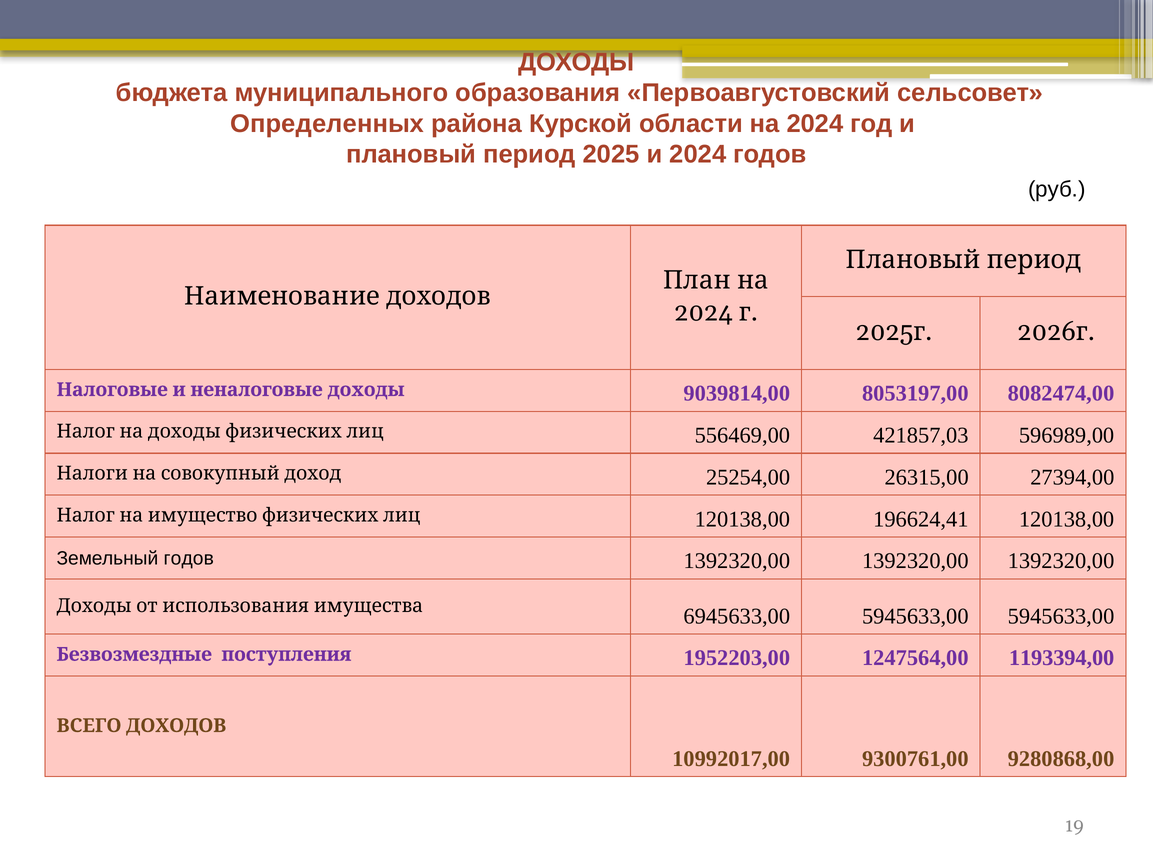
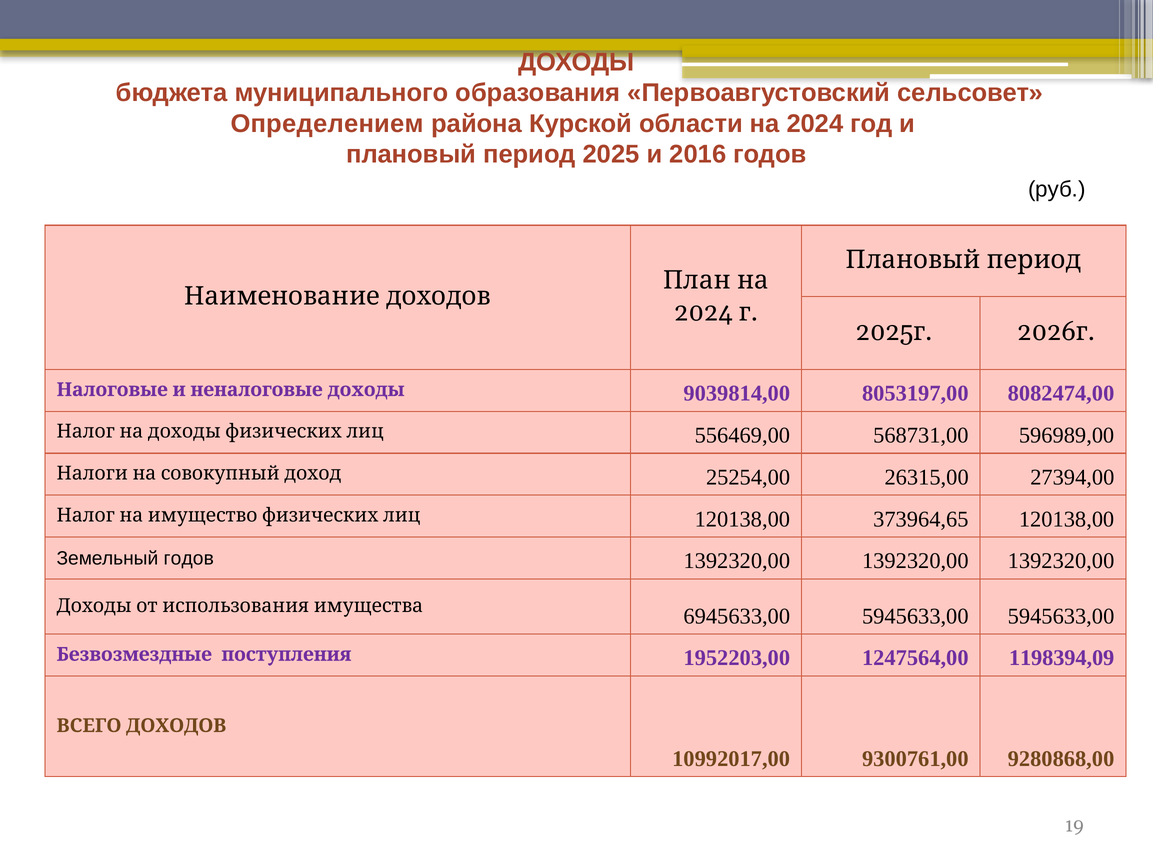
Определенных: Определенных -> Определением (327, 124)
и 2024: 2024 -> 2016 (698, 154)
421857,03: 421857,03 -> 568731,00 (921, 435)
196624,41: 196624,41 -> 373964,65 (921, 519)
1193394,00: 1193394,00 -> 1198394,09 (1062, 658)
